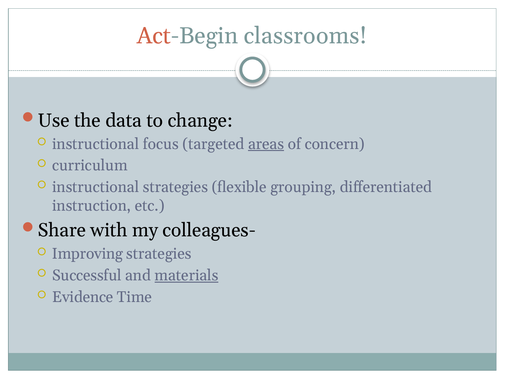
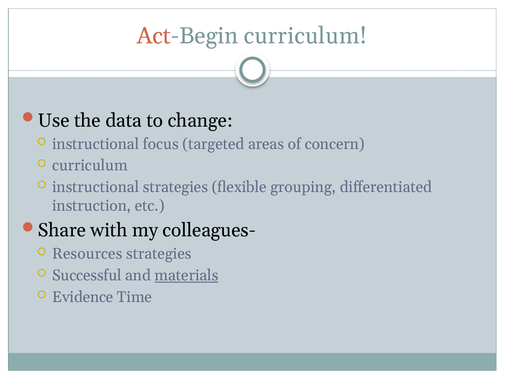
Act-Begin classrooms: classrooms -> curriculum (305, 36)
areas underline: present -> none (266, 144)
Improving: Improving -> Resources (87, 254)
